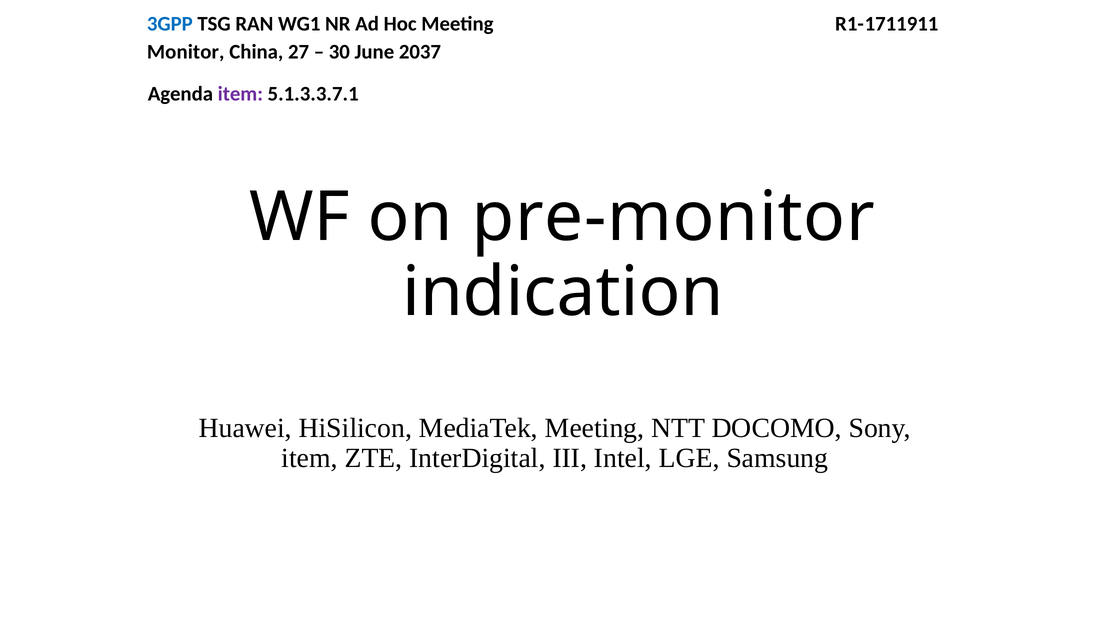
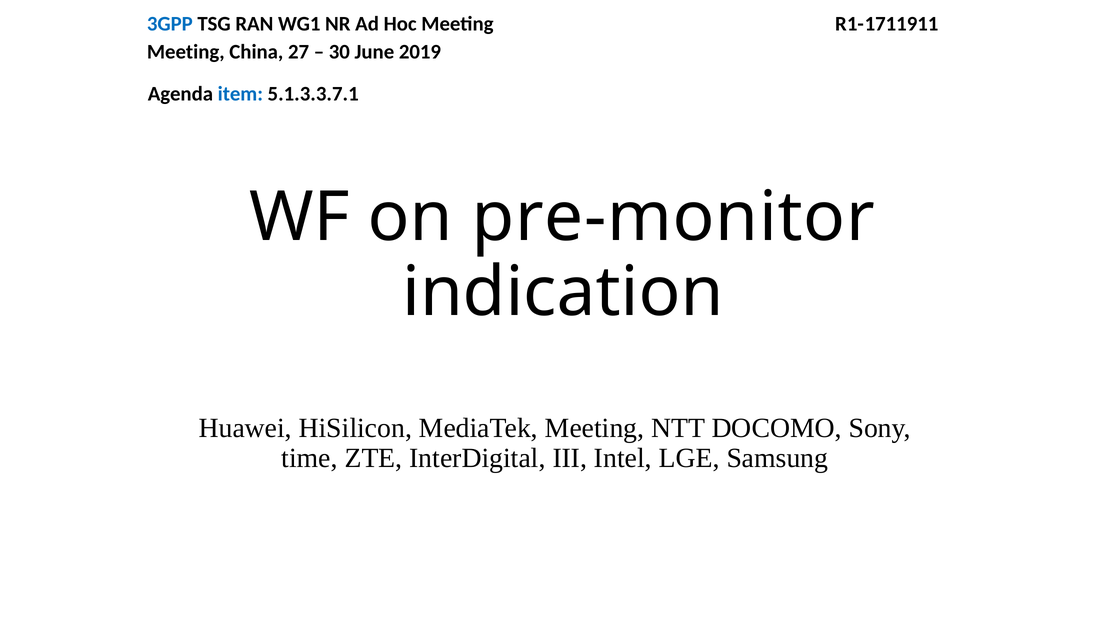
Monitor: Monitor -> Meeting (186, 52)
2037: 2037 -> 2019 (420, 52)
item colour: purple -> blue (240, 94)
item: item -> time (310, 458)
